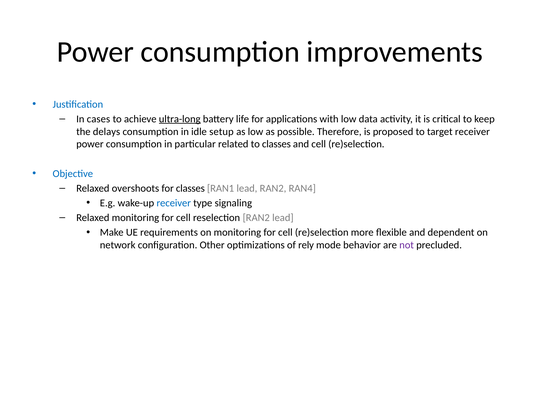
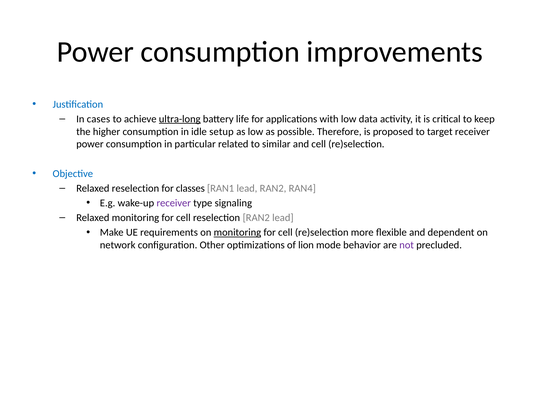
delays: delays -> higher (107, 132)
to classes: classes -> similar (276, 144)
Relaxed overshoots: overshoots -> reselection (135, 188)
receiver colour: blue -> purple (174, 203)
monitoring underline: none -> present (237, 232)
rely: rely -> lion (306, 245)
